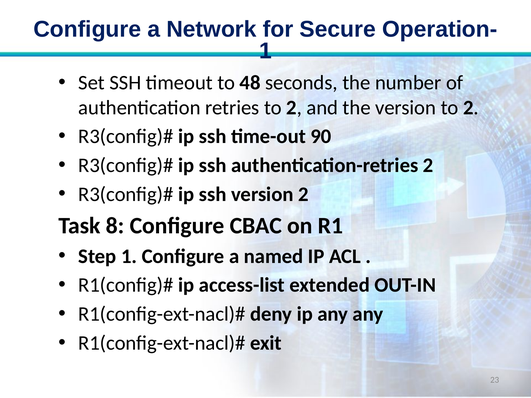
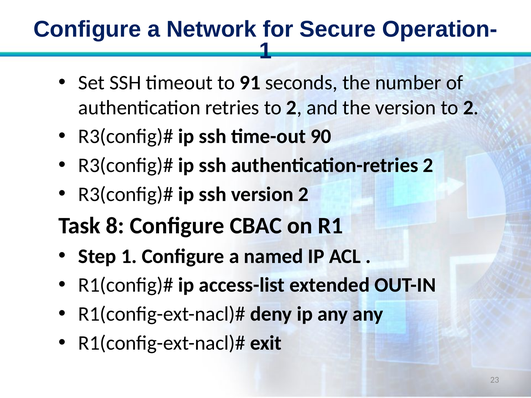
48: 48 -> 91 (250, 83)
